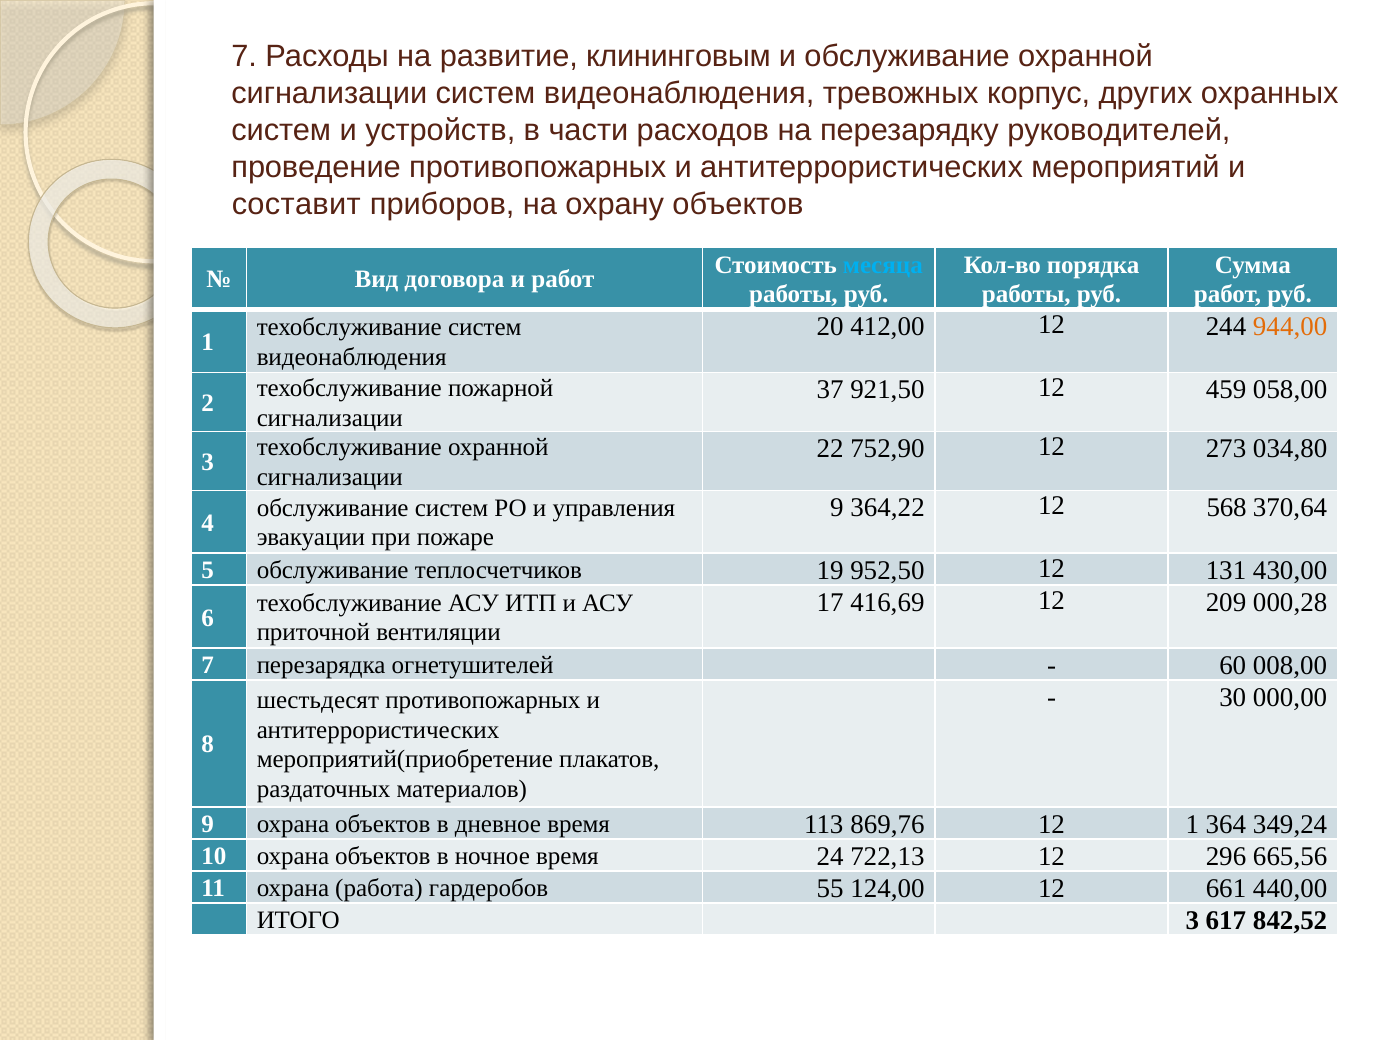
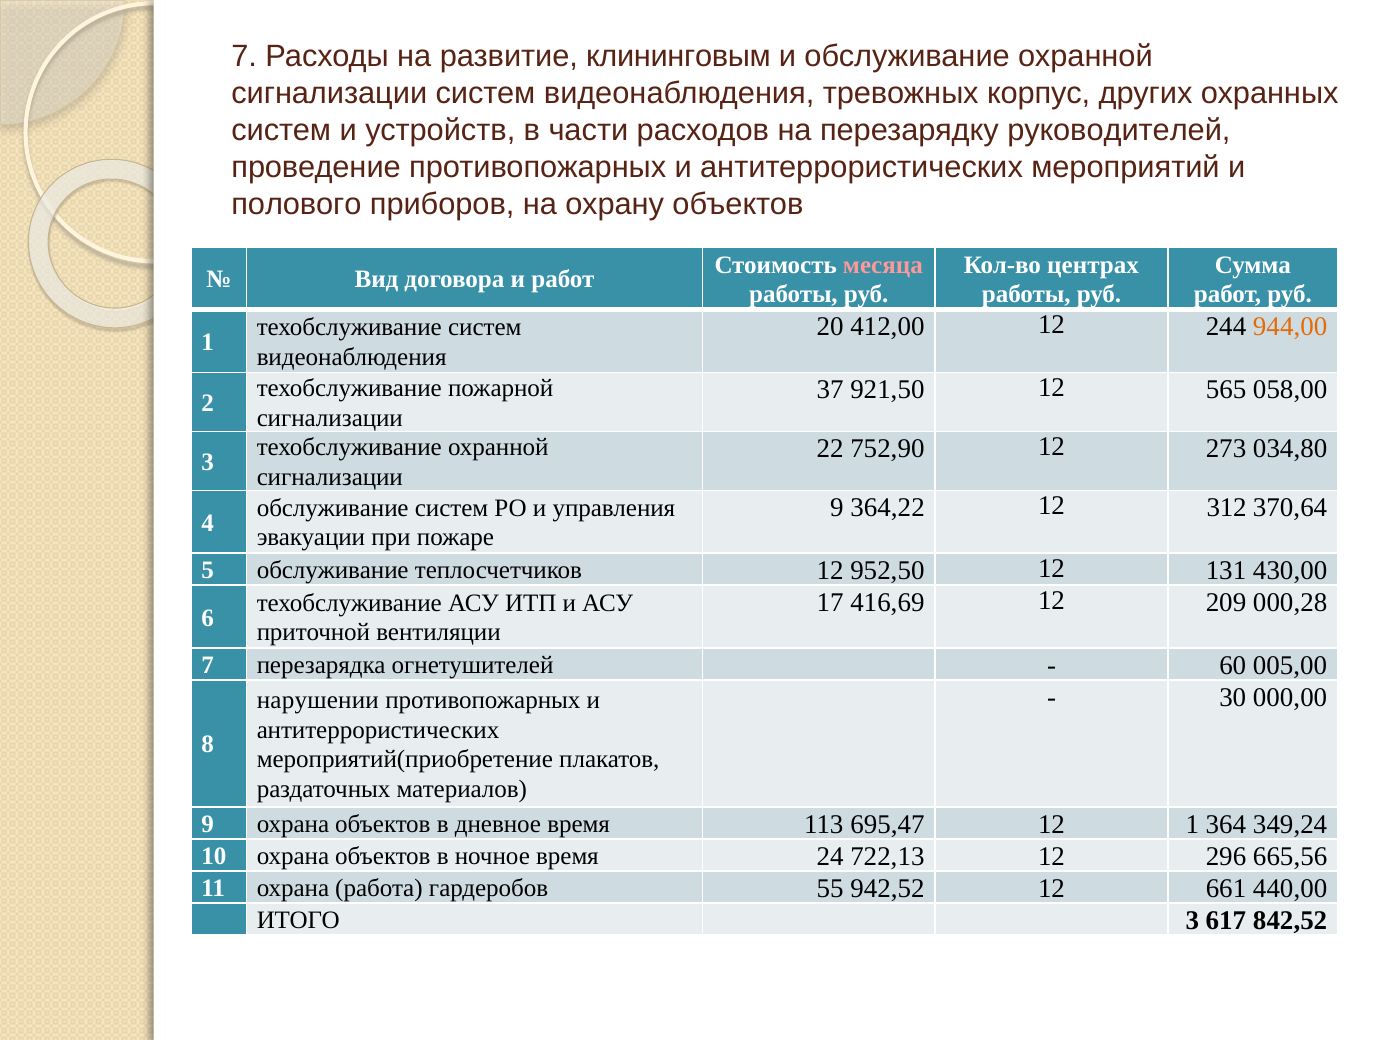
составит: составит -> полового (296, 204)
месяца colour: light blue -> pink (883, 265)
порядка: порядка -> центрах (1093, 265)
459: 459 -> 565 (1226, 390)
568: 568 -> 312 (1227, 508)
теплосчетчиков 19: 19 -> 12 (830, 571)
008,00: 008,00 -> 005,00 (1290, 665)
шестьдесят: шестьдесят -> нарушении (318, 701)
869,76: 869,76 -> 695,47 (887, 825)
124,00: 124,00 -> 942,52 (887, 888)
